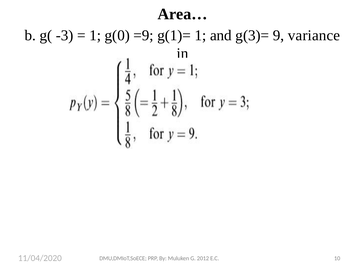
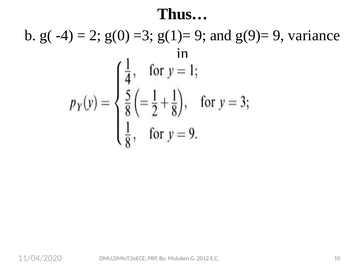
Area…: Area… -> Thus… (183, 14)
-3: -3 -> -4 (65, 35)
1: 1 -> 2 (95, 35)
=9: =9 -> =3 (144, 35)
g(1)= 1: 1 -> 9 (201, 35)
g(3)=: g(3)= -> g(9)= (252, 35)
